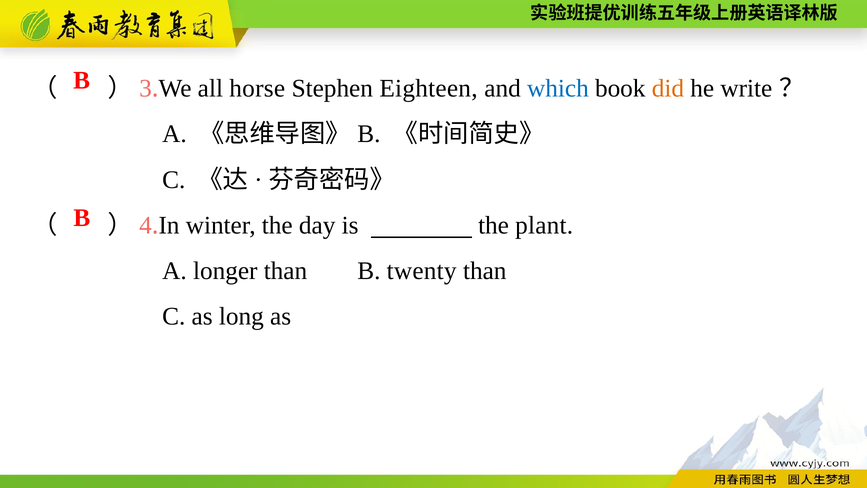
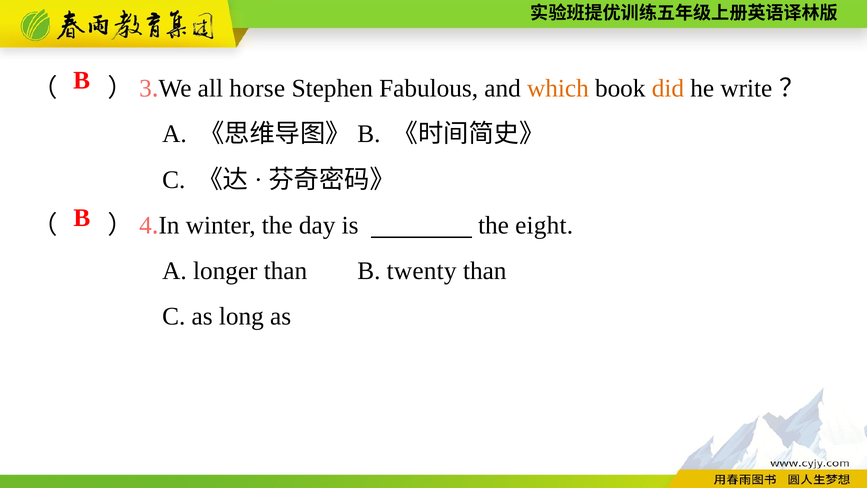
Eighteen: Eighteen -> Fabulous (429, 88)
which colour: blue -> orange (558, 88)
plant: plant -> eight (544, 225)
